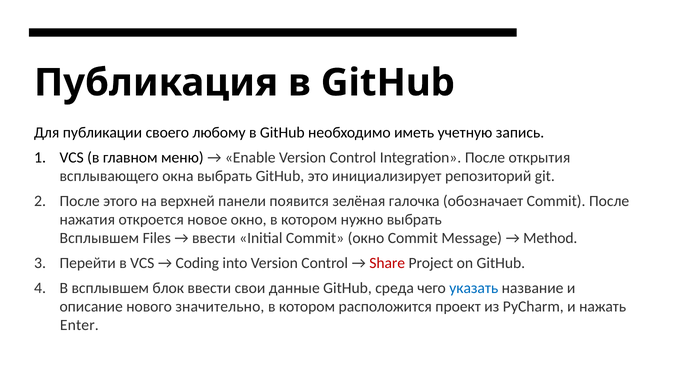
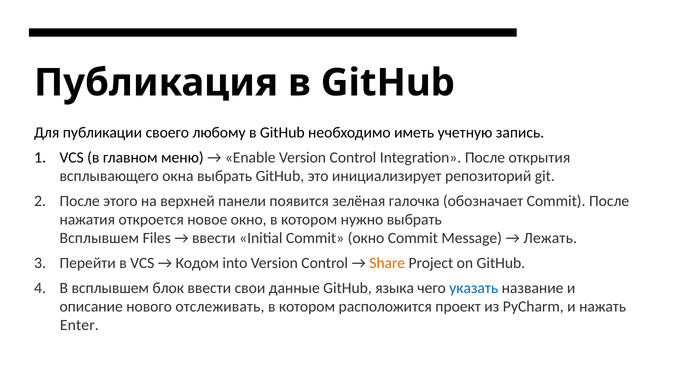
Method: Method -> Лежать (550, 238)
Coding: Coding -> Кодом (197, 263)
Share colour: red -> orange (387, 263)
среда: среда -> языка (395, 288)
значительно: значительно -> отслеживать (220, 306)
